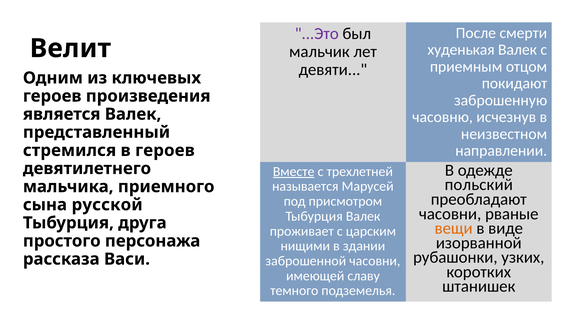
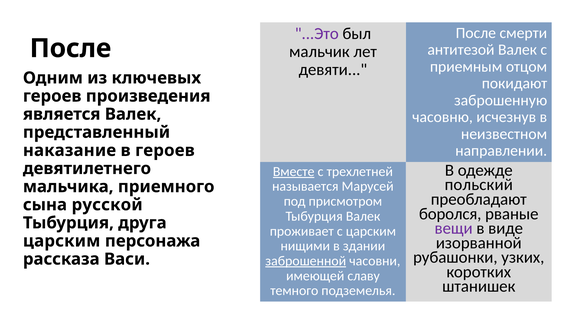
худенькая: худенькая -> антитезой (461, 50)
Велит: Велит -> После (70, 48)
стремился: стремился -> наказание (70, 151)
часовни: часовни -> боролся (450, 214)
вещи colour: orange -> purple (454, 229)
простого: простого -> царским (62, 241)
заброшенной underline: none -> present (306, 261)
